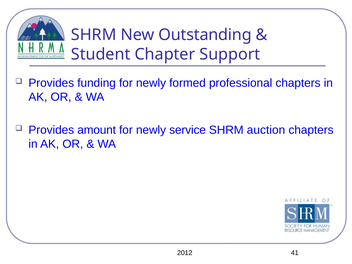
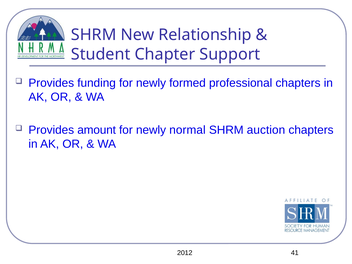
Outstanding: Outstanding -> Relationship (205, 35)
service: service -> normal (187, 130)
